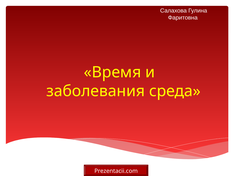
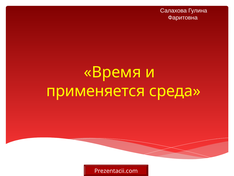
заболевания: заболевания -> применяется (96, 91)
